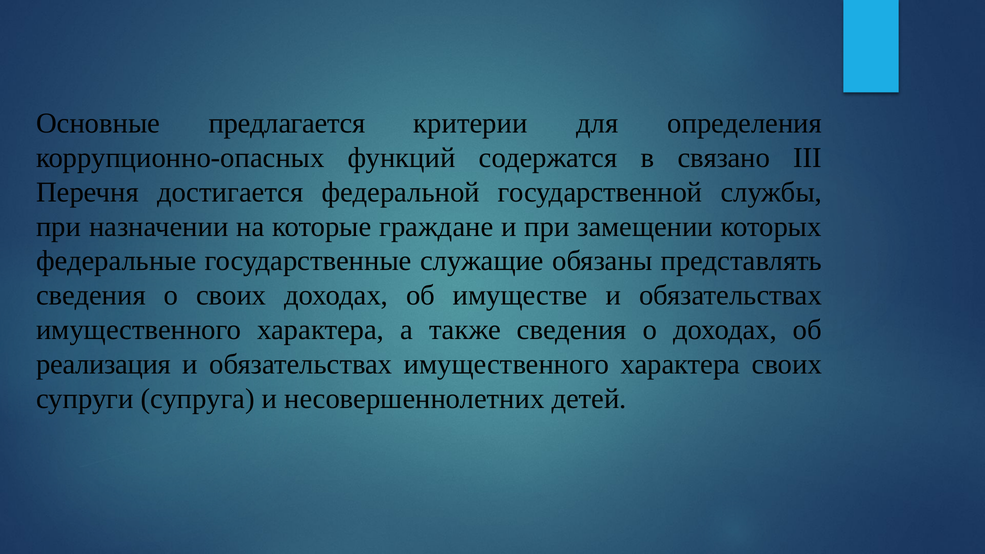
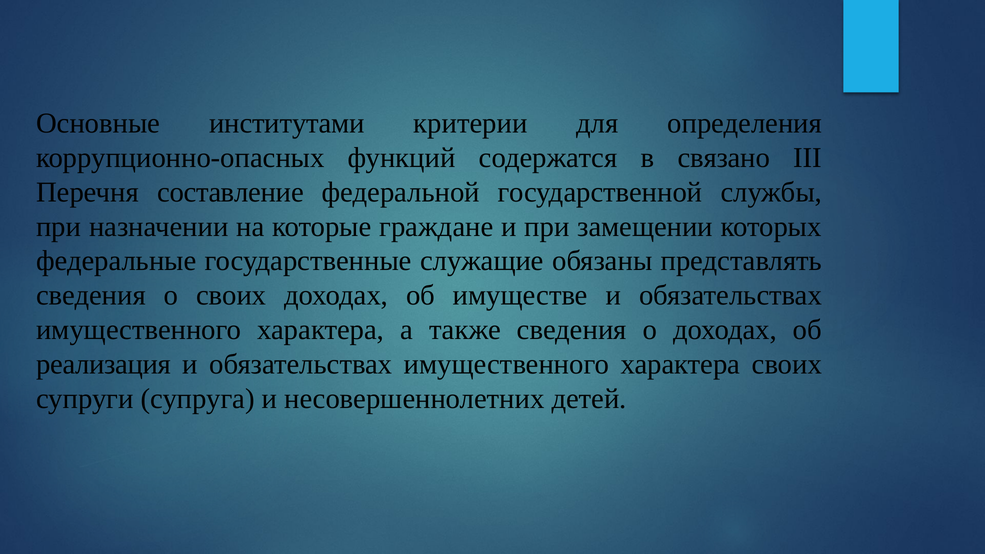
предлагается: предлагается -> институтами (287, 123)
достигается: достигается -> составление (230, 192)
